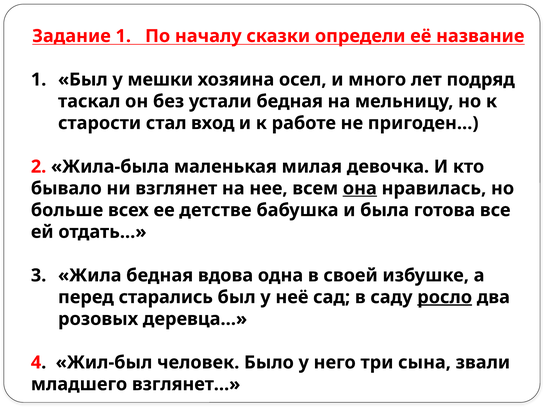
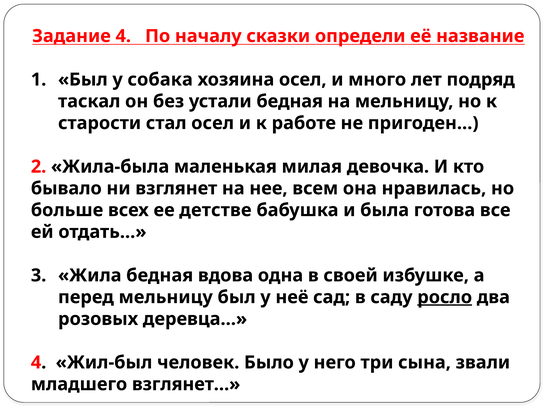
Задание 1: 1 -> 4 (123, 36)
мешки: мешки -> собака (160, 80)
стал вход: вход -> осел (213, 123)
она underline: present -> none (360, 188)
перед старались: старались -> мельницу (166, 297)
